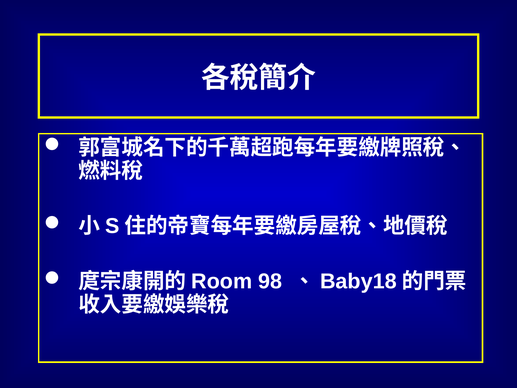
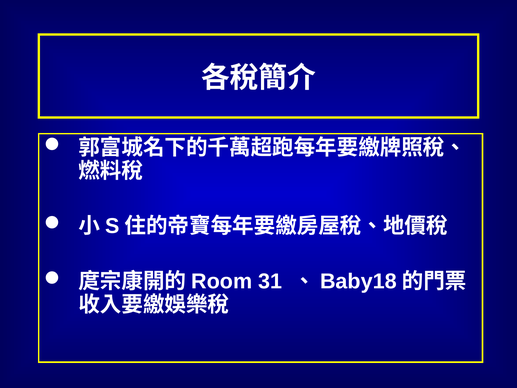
98: 98 -> 31 (270, 281)
